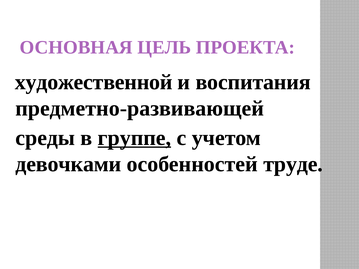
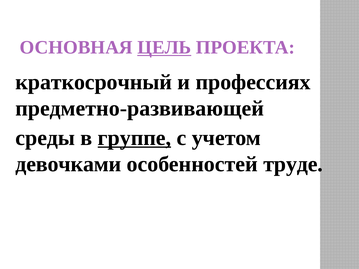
ЦЕЛЬ underline: none -> present (164, 47)
художественной: художественной -> краткосрочный (94, 82)
воспитания: воспитания -> профессиях (253, 82)
